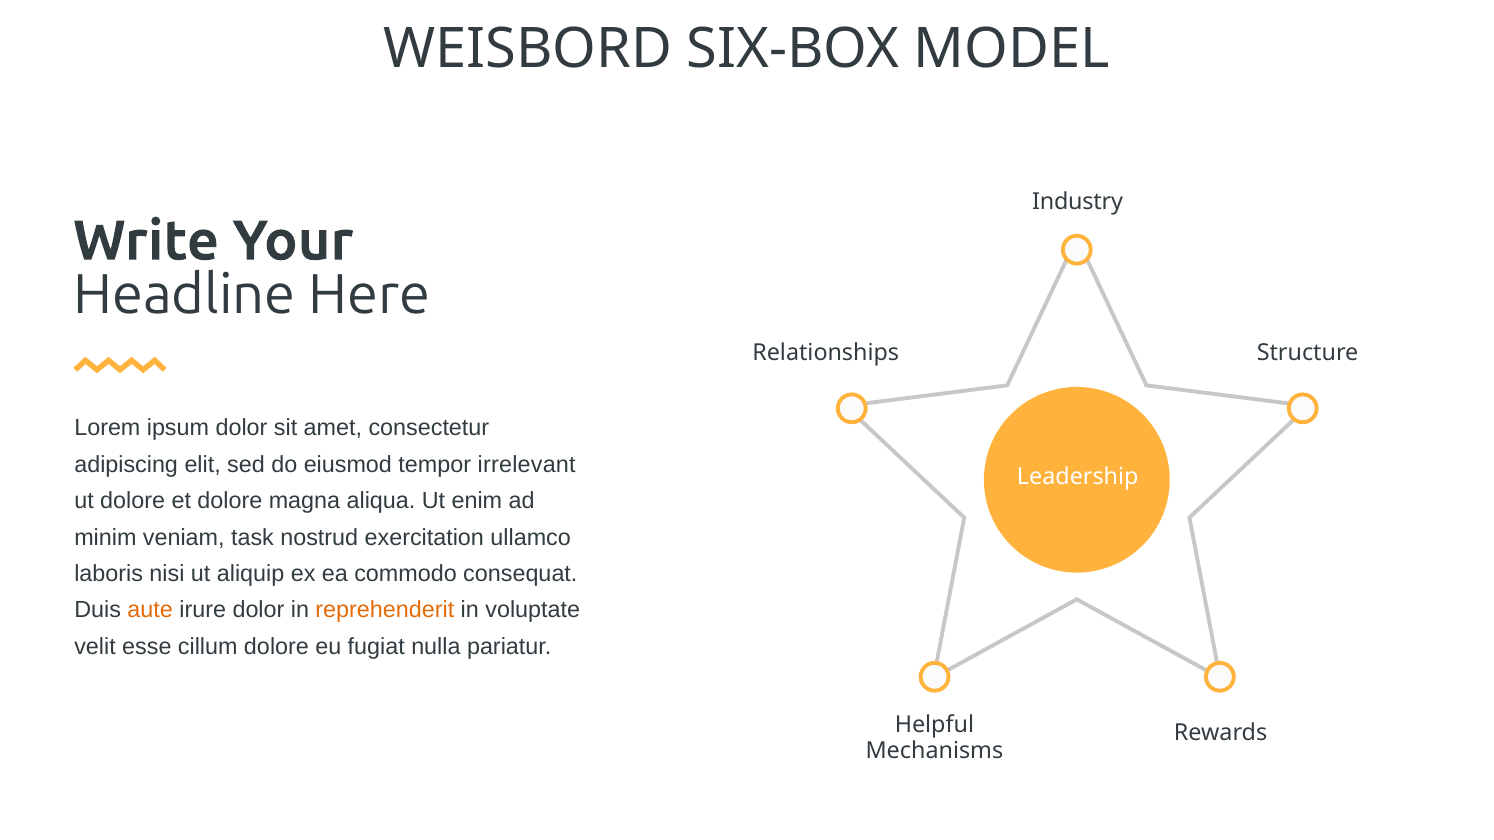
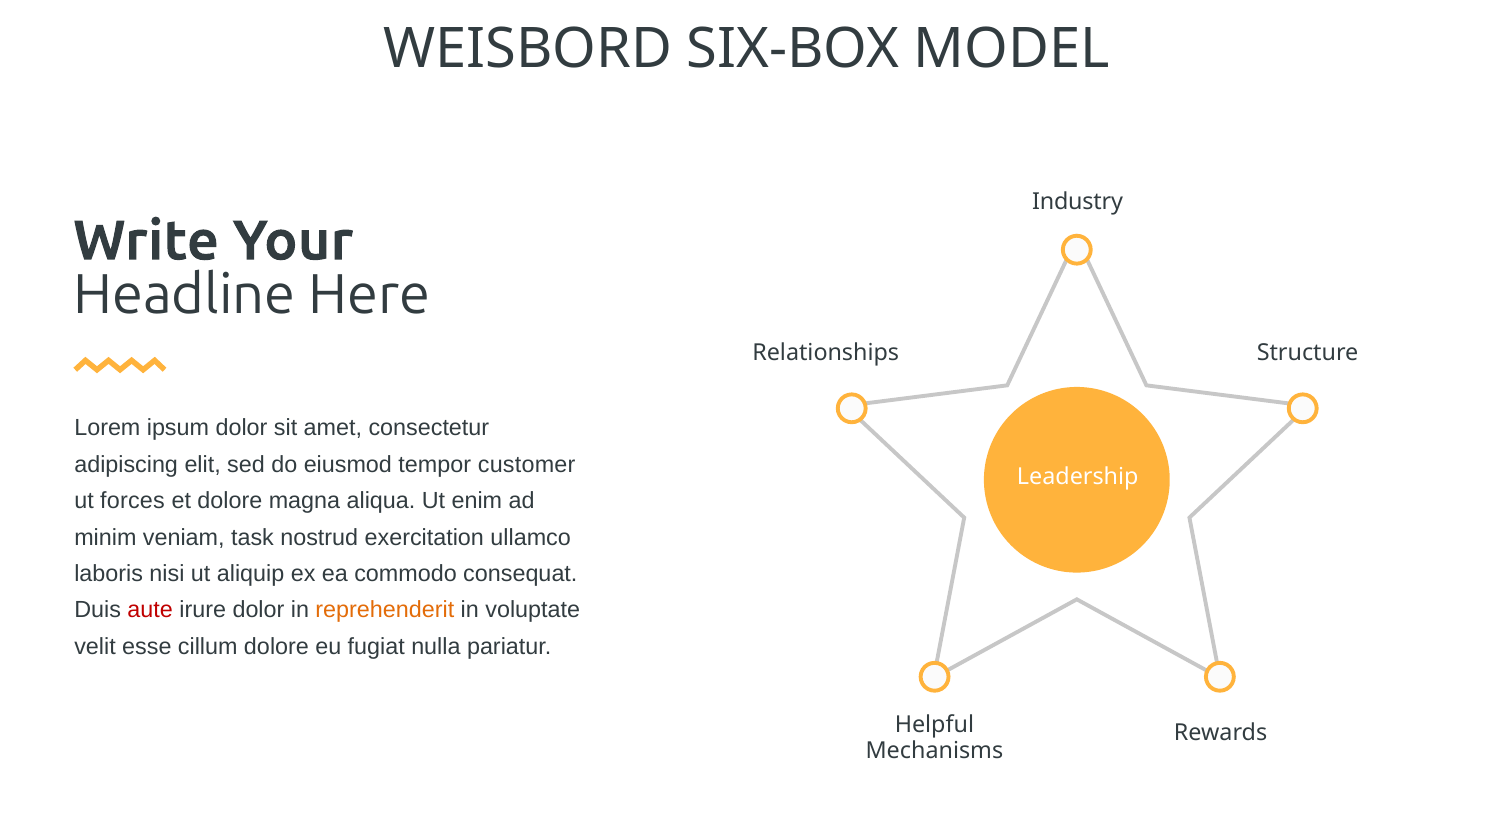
irrelevant: irrelevant -> customer (527, 465)
ut dolore: dolore -> forces (133, 501)
aute colour: orange -> red (150, 610)
